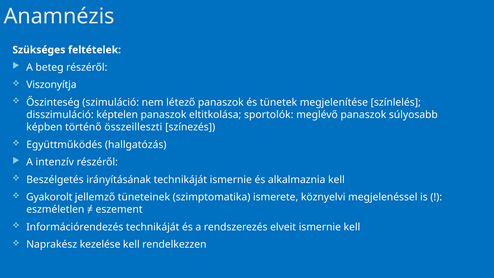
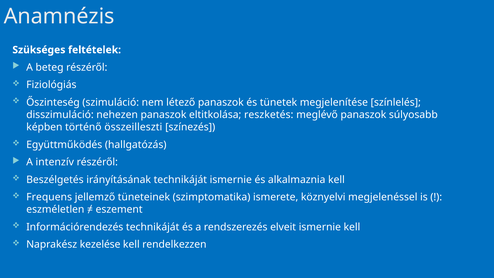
Viszonyítja: Viszonyítja -> Fiziológiás (51, 85)
képtelen: képtelen -> nehezen (117, 115)
sportolók: sportolók -> reszketés (269, 115)
Gyakorolt: Gyakorolt -> Frequens (49, 197)
